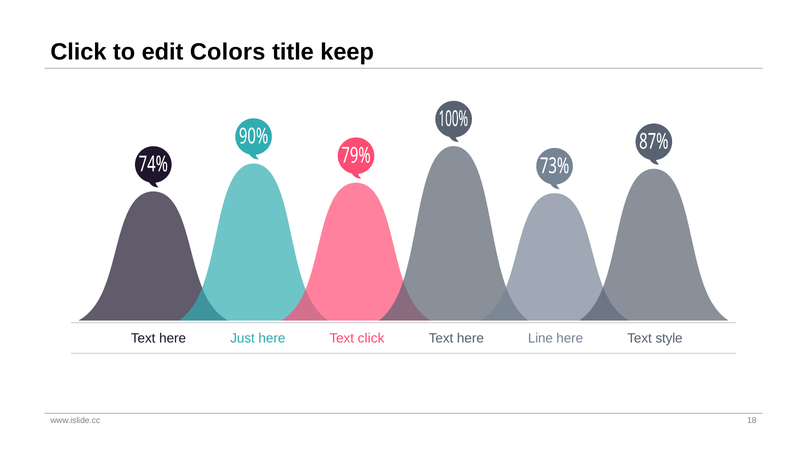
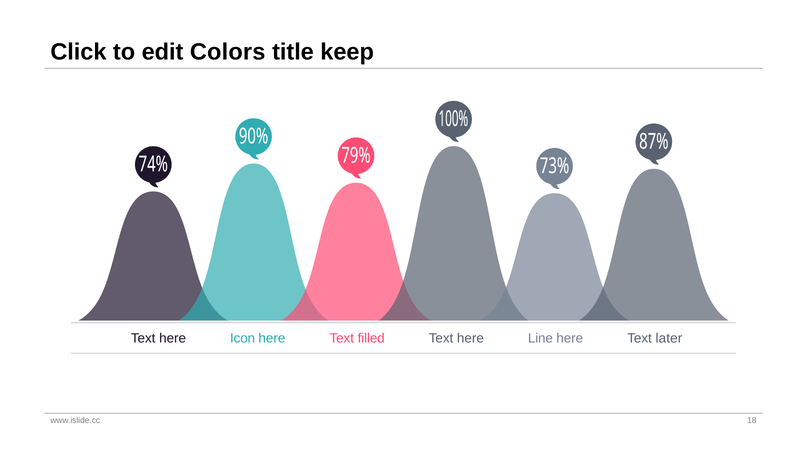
Just: Just -> Icon (243, 338)
Text click: click -> filled (371, 338)
style: style -> later (669, 338)
